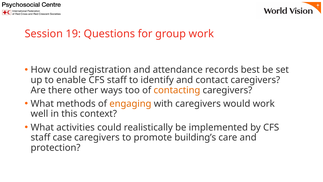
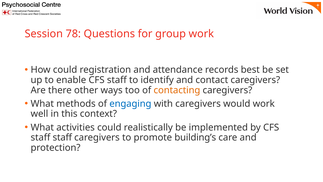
19: 19 -> 78 (73, 34)
engaging colour: orange -> blue (130, 104)
staff case: case -> staff (62, 137)
